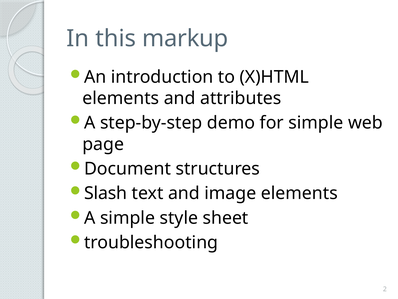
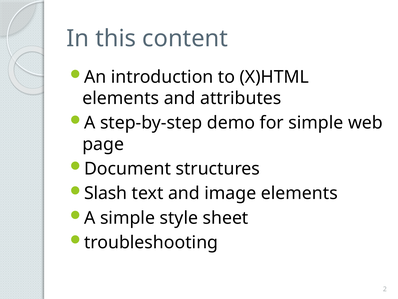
markup: markup -> content (185, 38)
